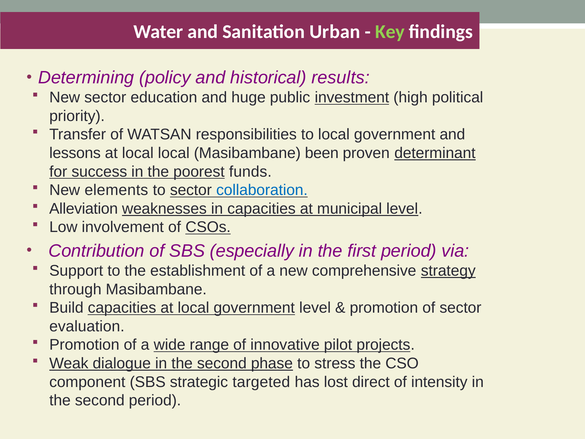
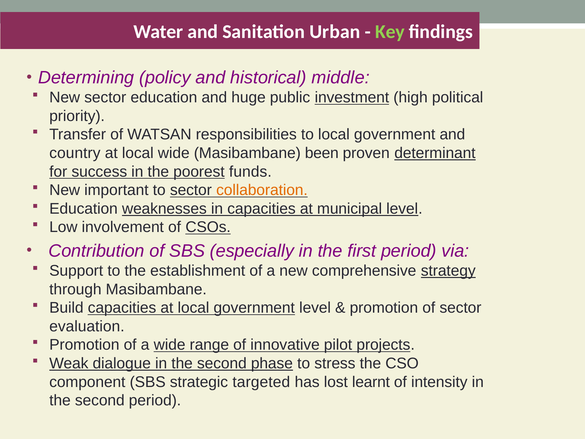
results: results -> middle (341, 78)
lessons: lessons -> country (75, 153)
local local: local -> wide (174, 153)
elements: elements -> important (116, 190)
collaboration colour: blue -> orange (262, 190)
Alleviation: Alleviation -> Education (84, 209)
direct: direct -> learnt (371, 382)
